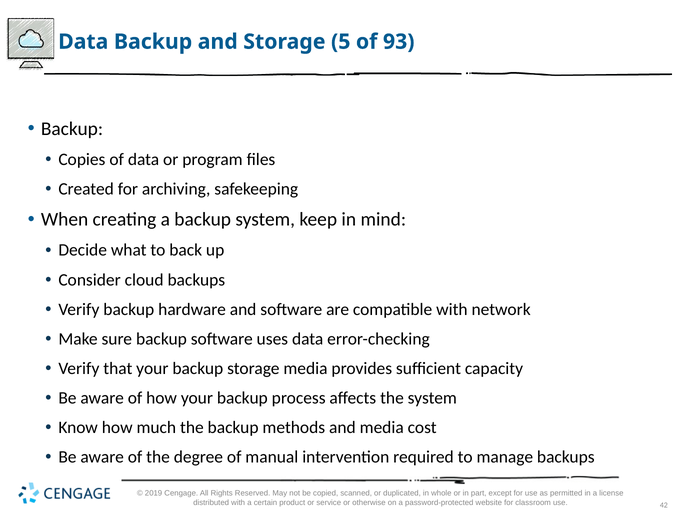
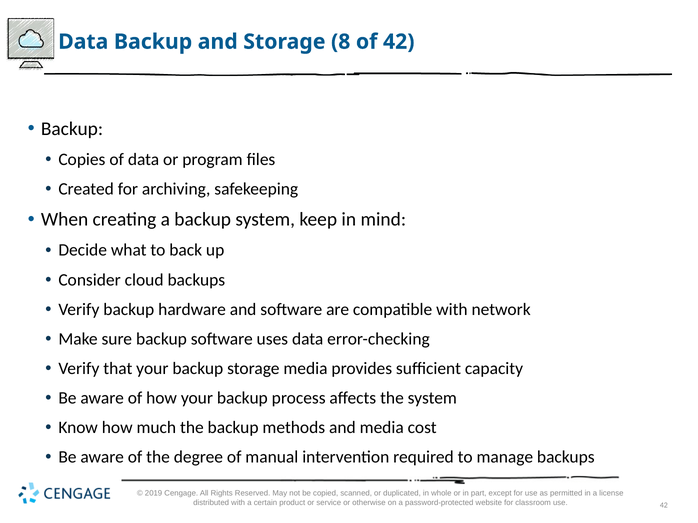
5: 5 -> 8 (341, 42)
of 93: 93 -> 42 (399, 42)
